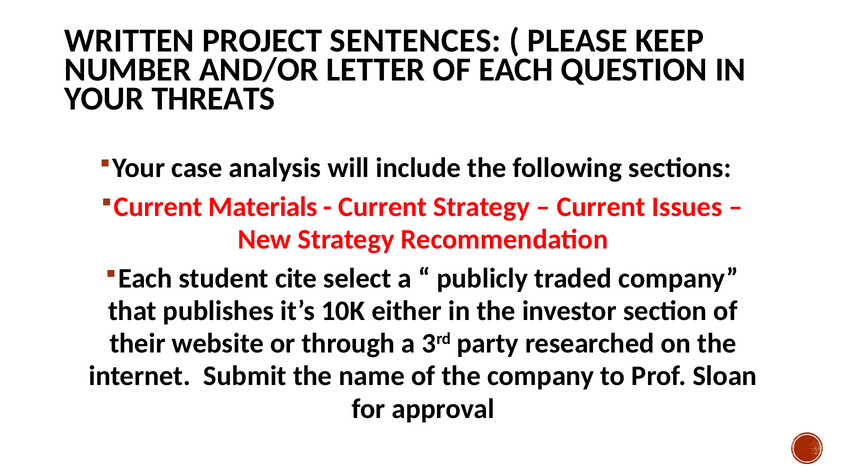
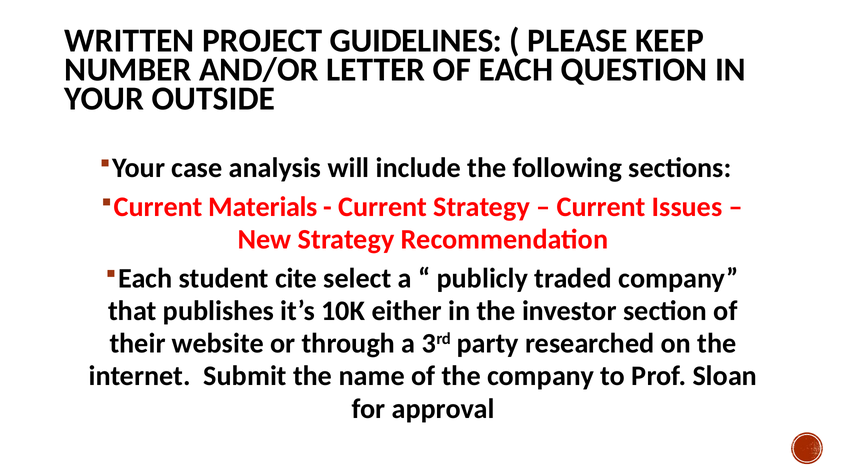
SENTENCES: SENTENCES -> GUIDELINES (416, 41)
THREATS: THREATS -> OUTSIDE (213, 98)
